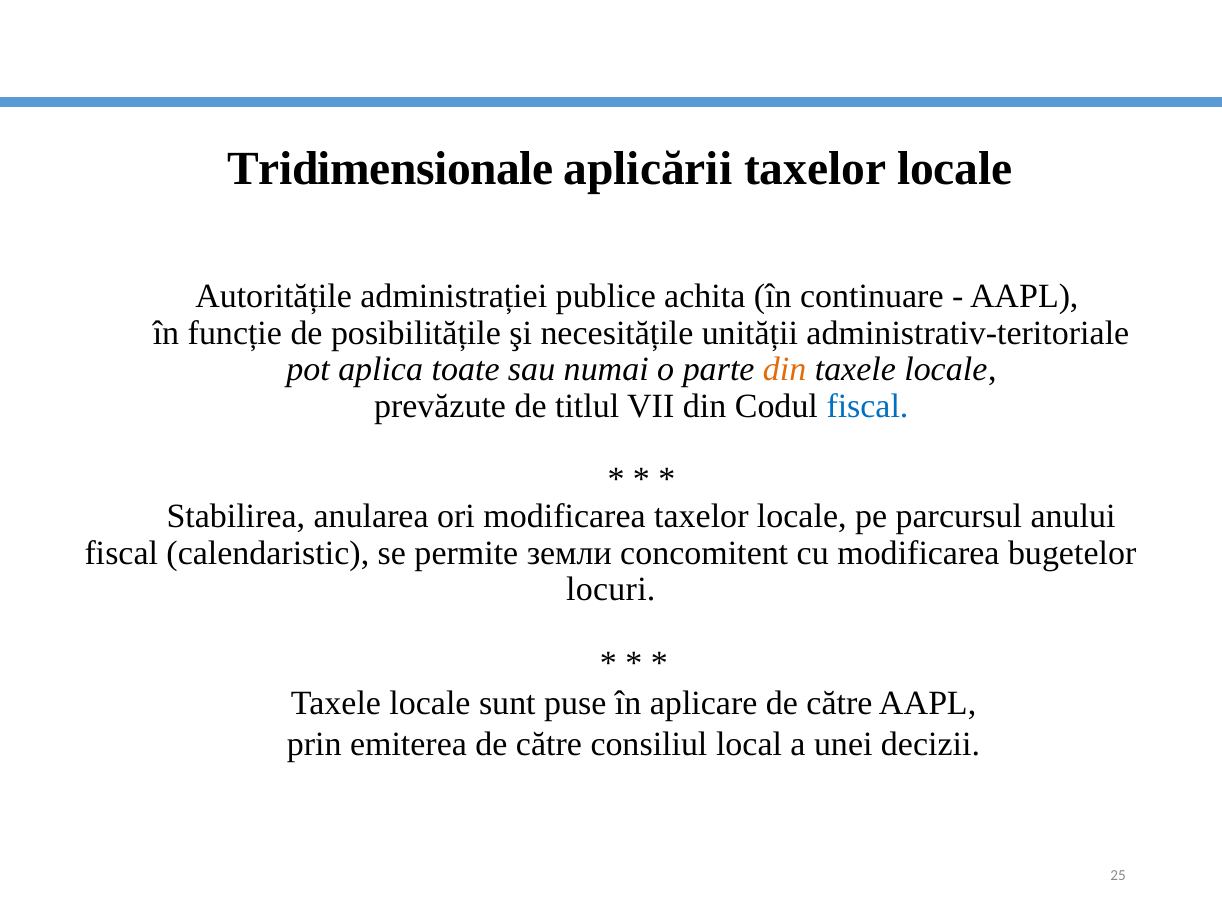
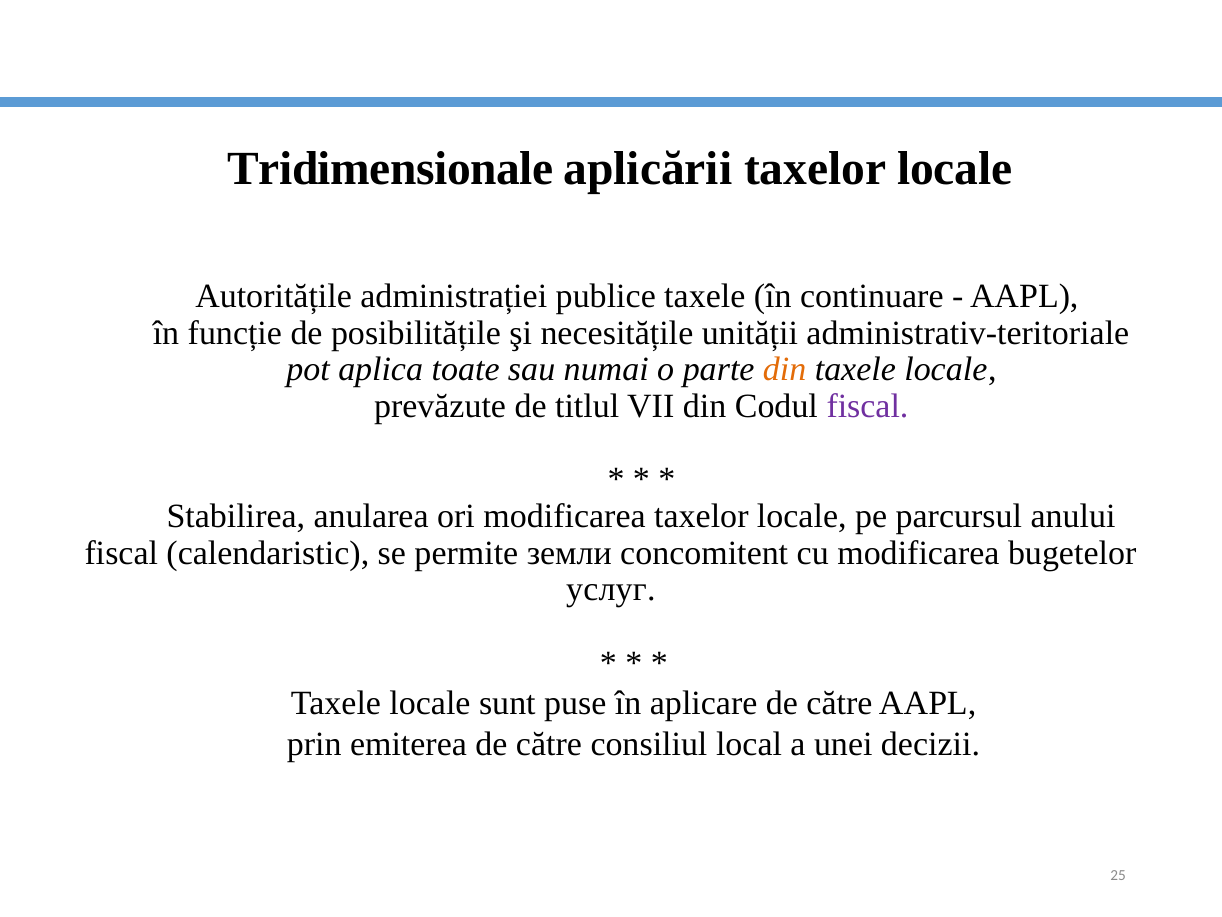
publice achita: achita -> taxele (705, 296)
fiscal colour: blue -> purple (867, 406)
locuri: locuri -> услуг (611, 589)
